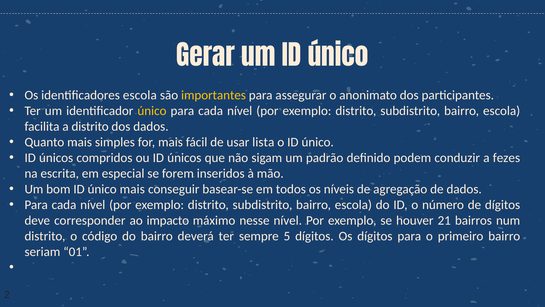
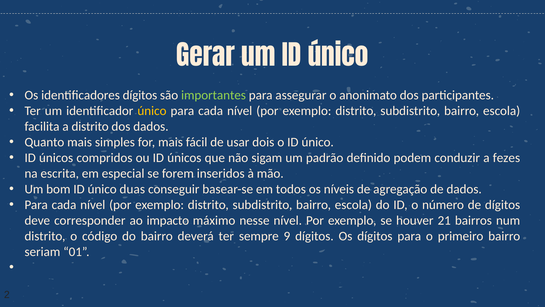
identificadores escola: escola -> dígitos (140, 95)
importantes colour: yellow -> light green (214, 95)
lista: lista -> dois (263, 142)
único mais: mais -> duas (132, 189)
5: 5 -> 9 (287, 236)
